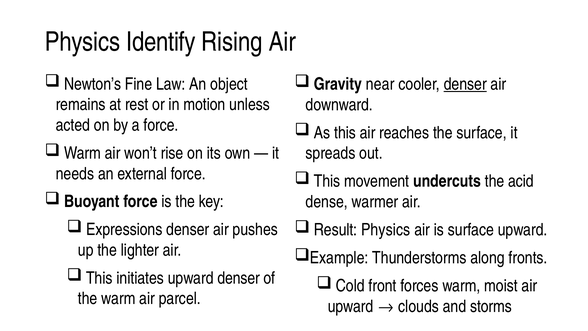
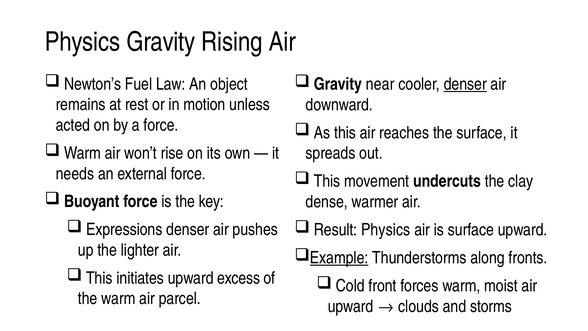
Physics Identify: Identify -> Gravity (161, 42)
Fine: Fine -> Fuel (139, 84)
acid: acid -> clay (521, 181)
Example underline: none -> present (339, 258)
upward denser: denser -> excess (239, 278)
